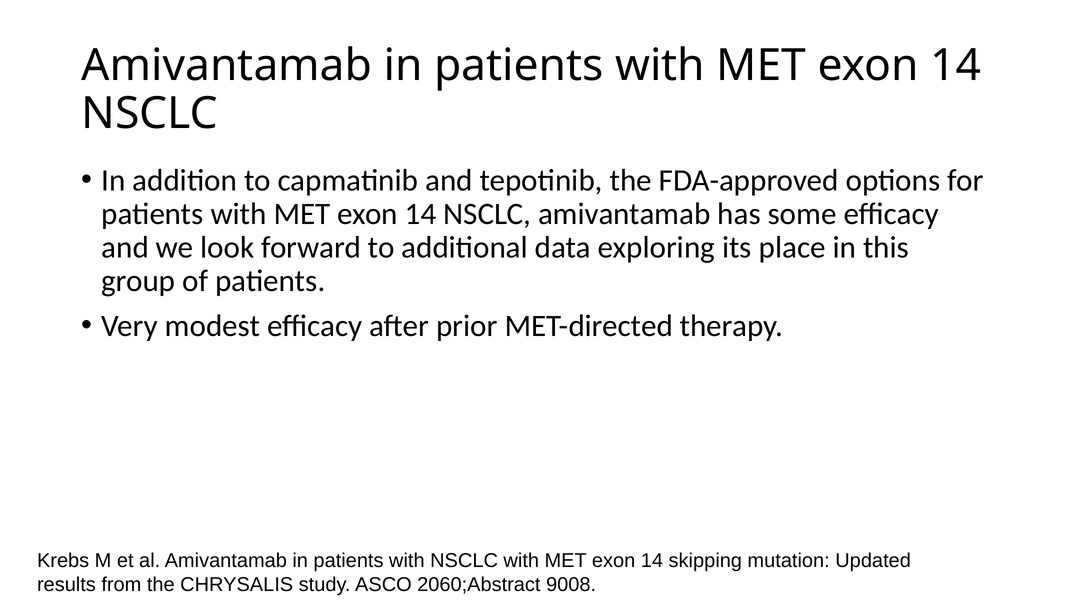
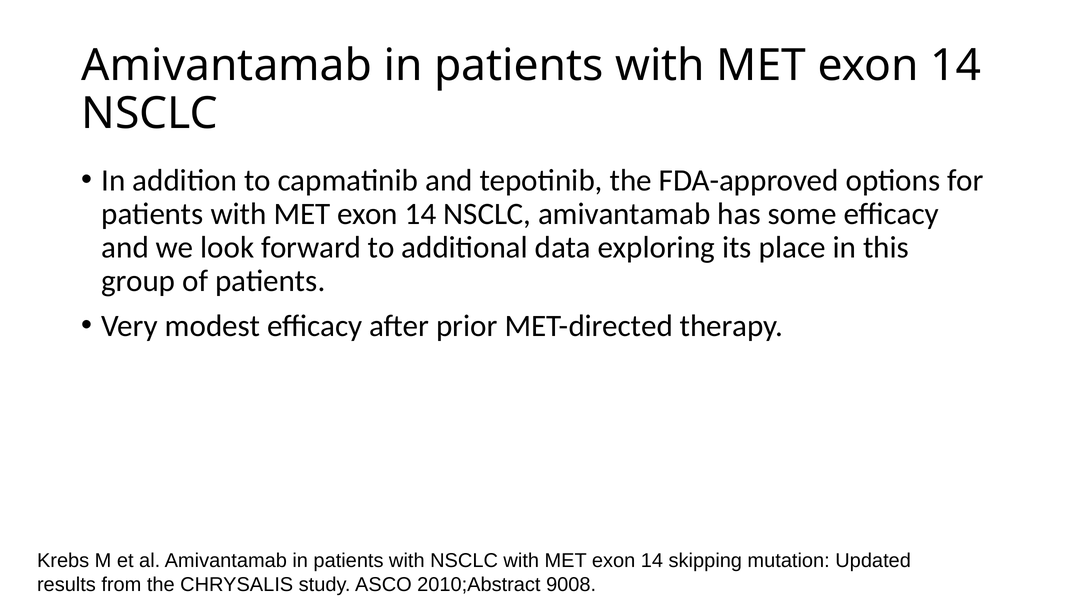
2060;Abstract: 2060;Abstract -> 2010;Abstract (479, 585)
